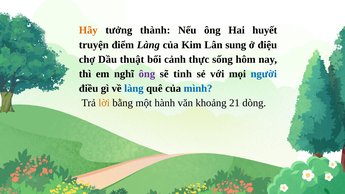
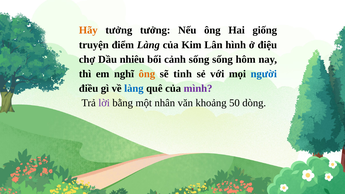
tưởng thành: thành -> tưởng (155, 30)
huyết: huyết -> giống (265, 30)
sung: sung -> hình (236, 45)
thuật: thuật -> nhiêu (132, 59)
cảnh thực: thực -> sống (199, 59)
ông colour: purple -> orange (147, 74)
mình colour: blue -> purple (198, 88)
lời colour: orange -> purple (104, 103)
hành: hành -> nhân (165, 103)
21: 21 -> 50 (234, 103)
